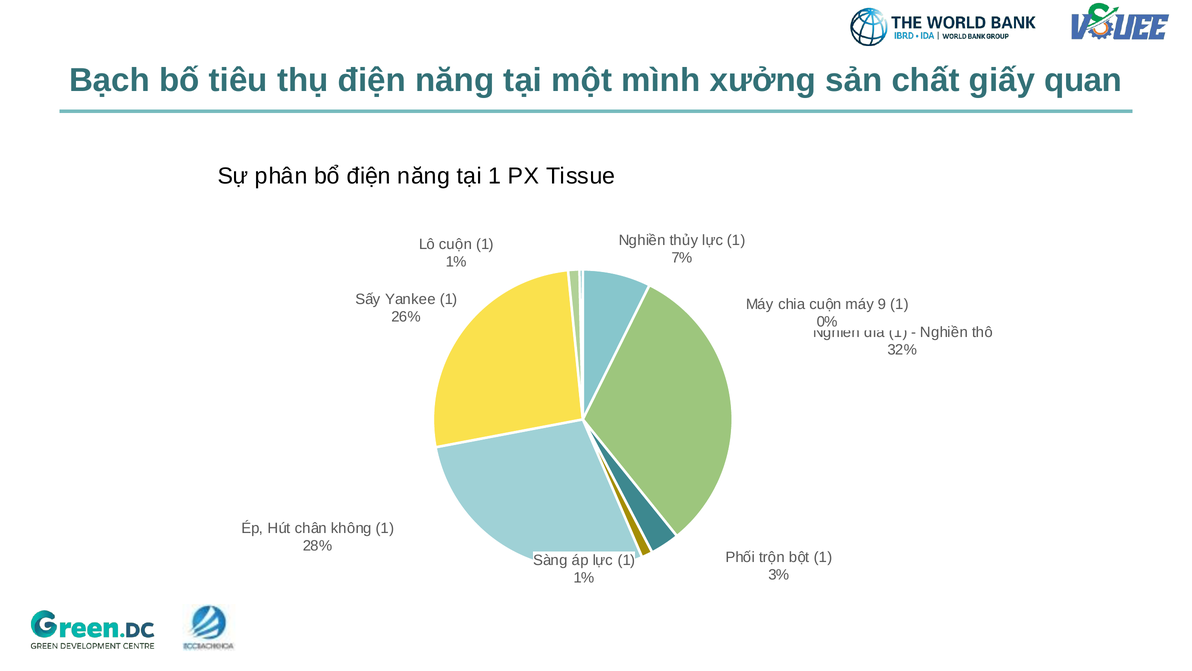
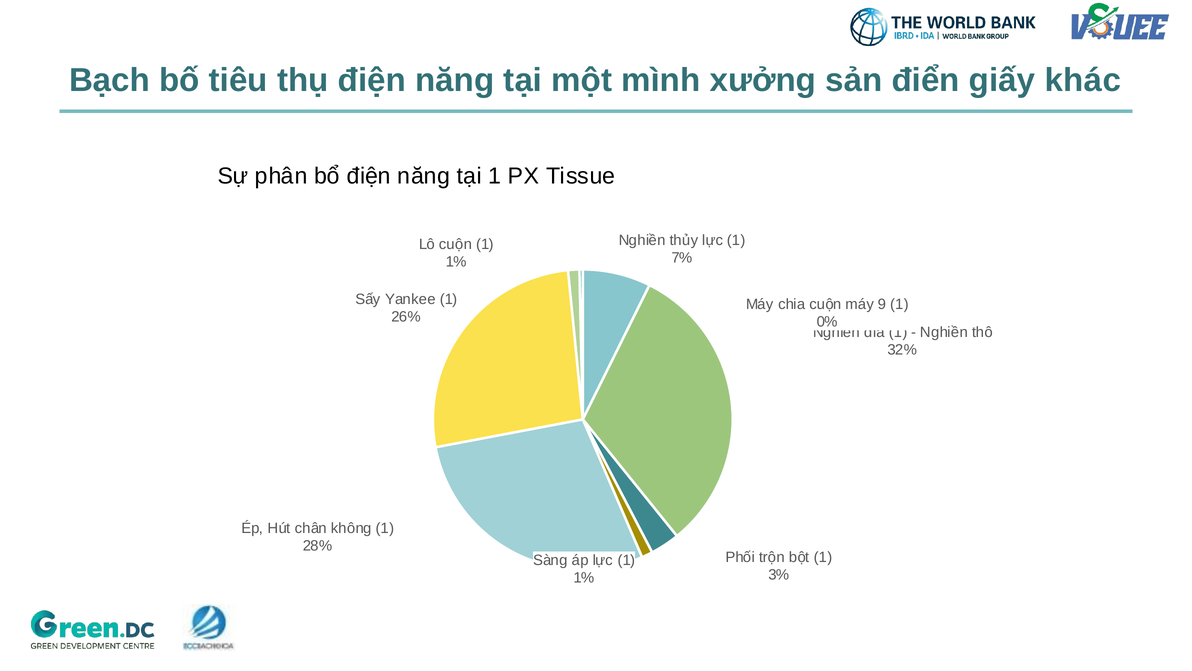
chất: chất -> điển (926, 80)
quan: quan -> khác (1083, 80)
